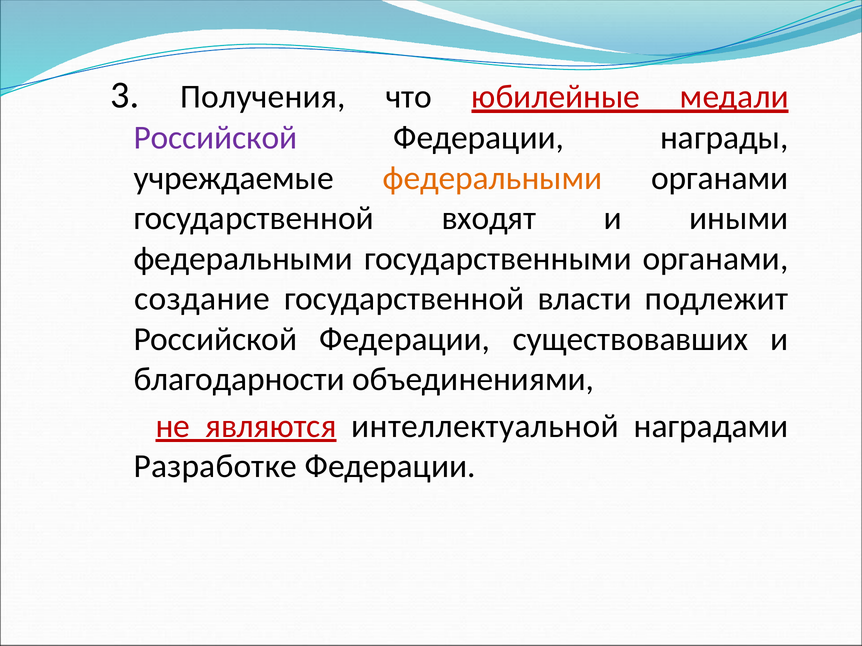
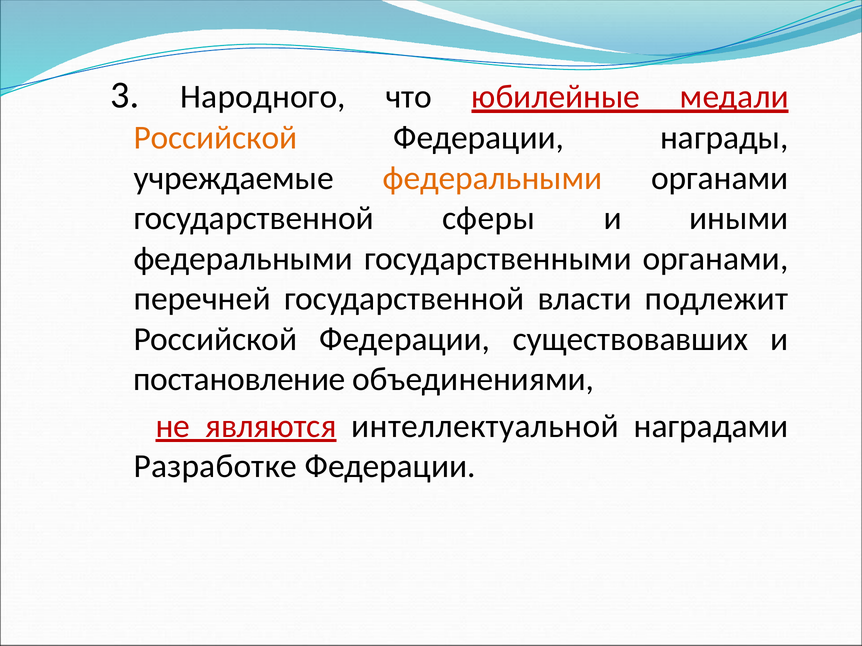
Получения: Получения -> Народного (263, 97)
Российской colour: purple -> orange (215, 138)
входят: входят -> сферы (489, 219)
создание: создание -> перечней (202, 299)
благодарности: благодарности -> постановление (239, 380)
